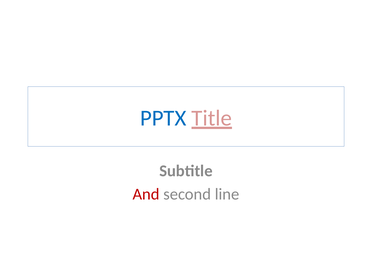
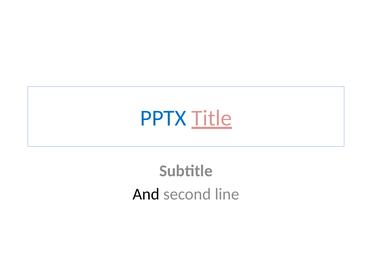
And colour: red -> black (146, 194)
